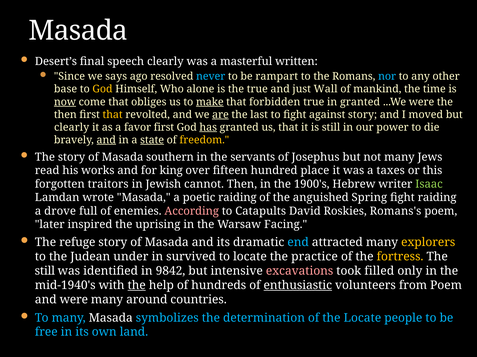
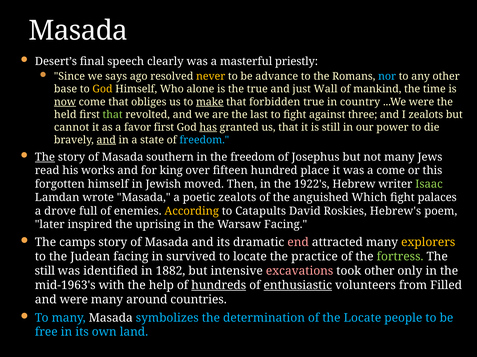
written: written -> priestly (297, 62)
never colour: light blue -> yellow (211, 77)
rampart: rampart -> advance (277, 77)
in granted: granted -> country (360, 102)
then: then -> held (65, 115)
that colour: yellow -> light green (113, 115)
are underline: present -> none (220, 115)
against story: story -> three (363, 115)
I moved: moved -> zealots (426, 115)
clearly: clearly -> cannot (72, 127)
state underline: present -> none (152, 140)
freedom colour: yellow -> light blue (204, 140)
The underline: none -> present (45, 157)
the servants: servants -> freedom (253, 157)
a taxes: taxes -> come (391, 171)
forgotten traitors: traitors -> himself (108, 184)
cannot: cannot -> moved (204, 184)
1900's: 1900's -> 1922's (312, 184)
poetic raiding: raiding -> zealots (237, 198)
Spring: Spring -> Which (369, 198)
fight raiding: raiding -> palaces (437, 198)
According colour: pink -> yellow (192, 211)
Romans's: Romans's -> Hebrew's (395, 211)
refuge: refuge -> camps (77, 243)
end colour: light blue -> pink (298, 243)
Judean under: under -> facing (131, 257)
fortress colour: yellow -> light green (400, 257)
9842: 9842 -> 1882 (171, 272)
took filled: filled -> other (379, 272)
mid-1940's: mid-1940's -> mid-1963's (65, 286)
the underline: present -> none (137, 286)
hundreds underline: none -> present (219, 286)
from Poem: Poem -> Filled (446, 286)
